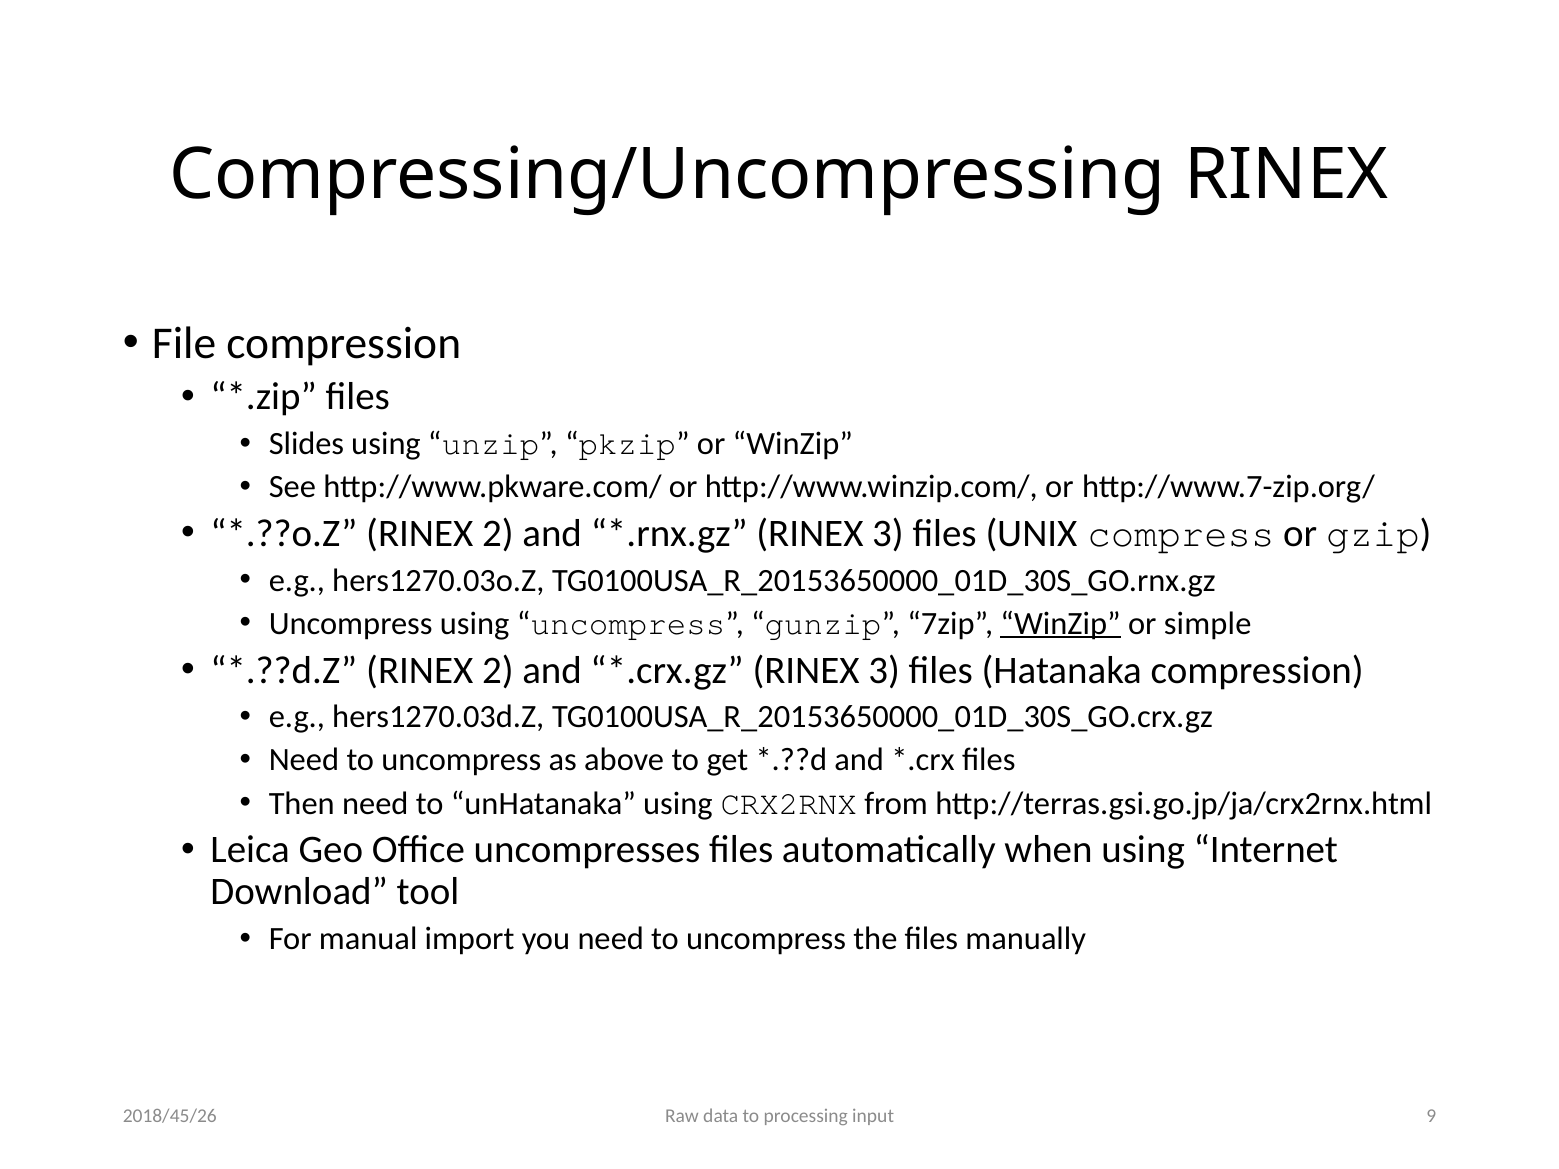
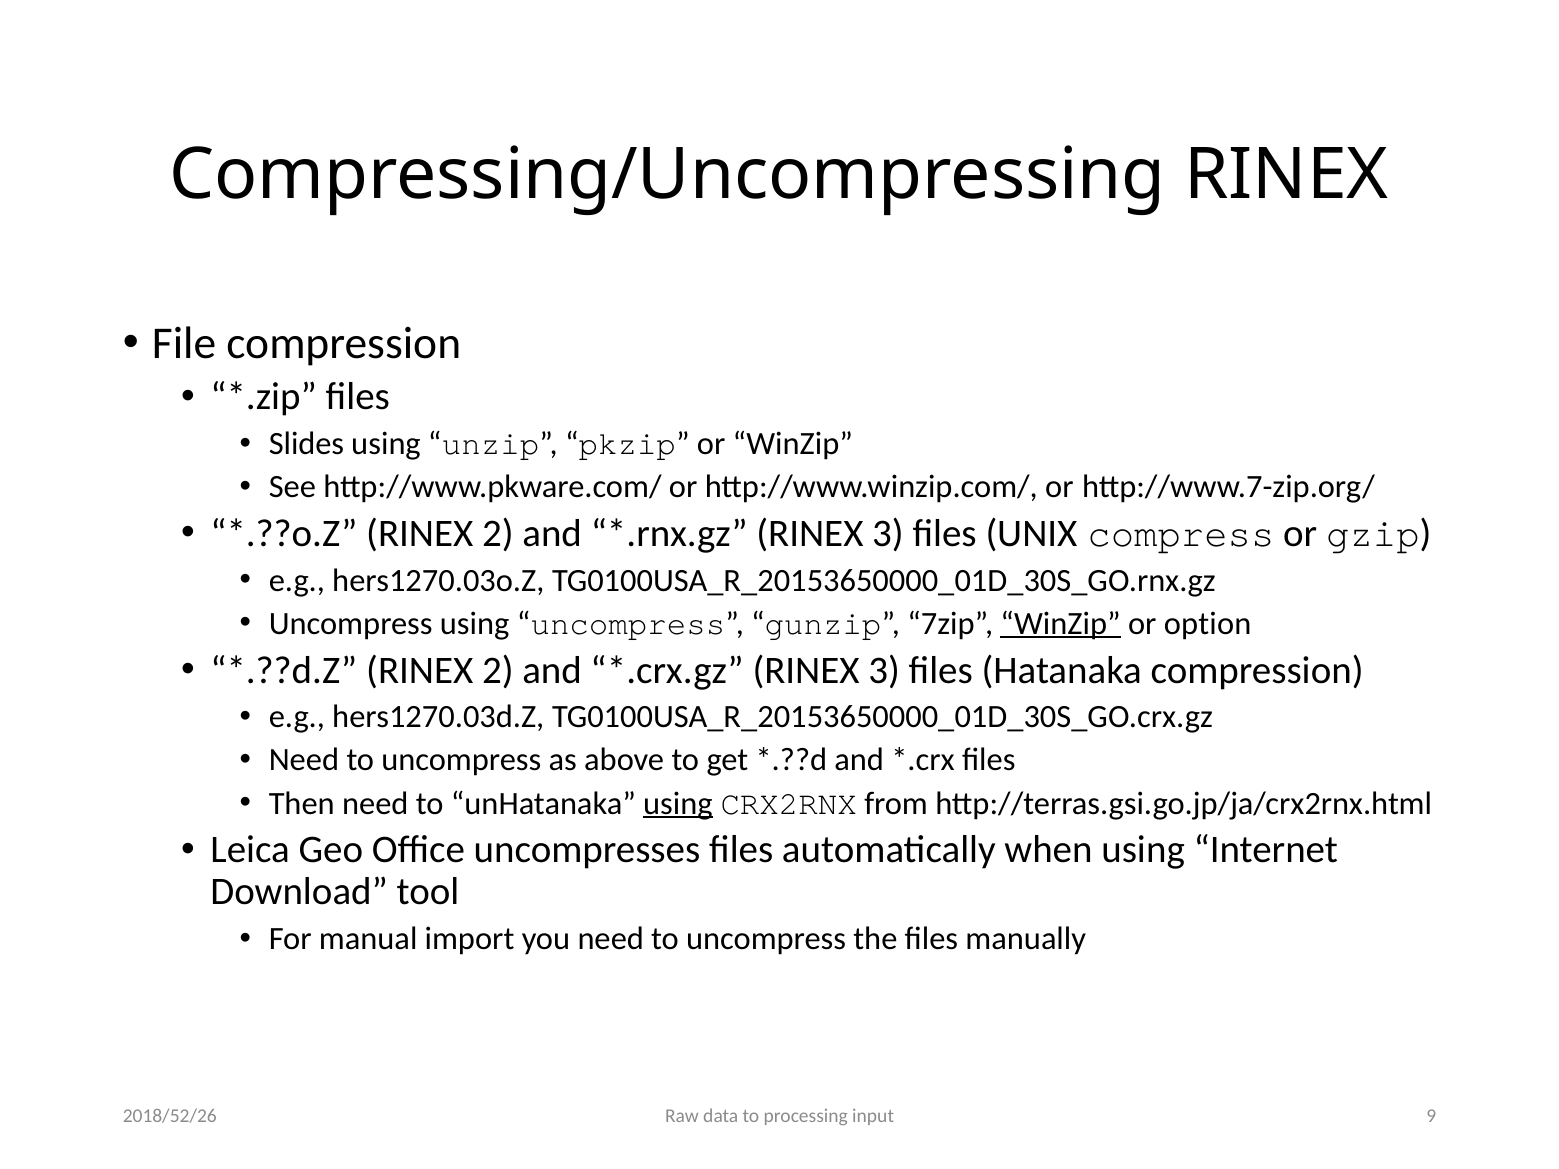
simple: simple -> option (1208, 624)
using underline: none -> present (678, 803)
2018/45/26: 2018/45/26 -> 2018/52/26 (170, 1116)
